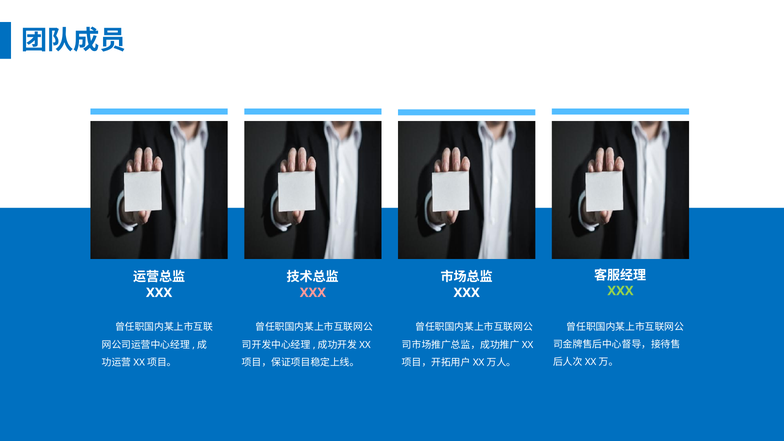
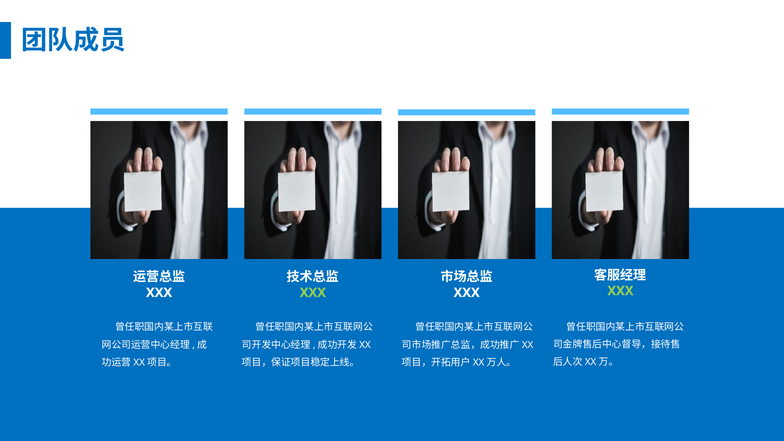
XXX colour: pink -> light green (313, 293)
